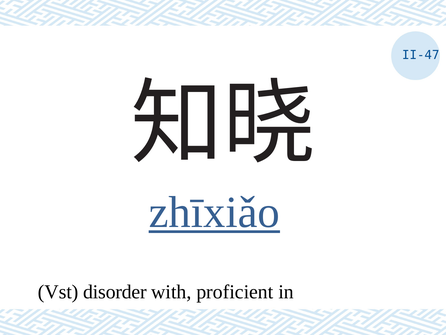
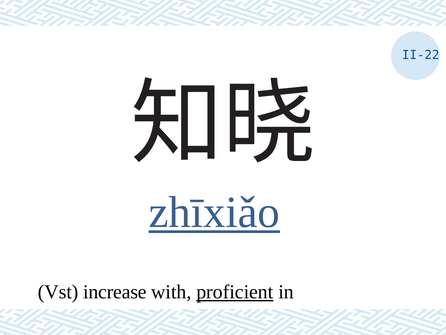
II-47: II-47 -> II-22 (421, 55)
disorder: disorder -> increase (115, 292)
proficient underline: none -> present (235, 292)
